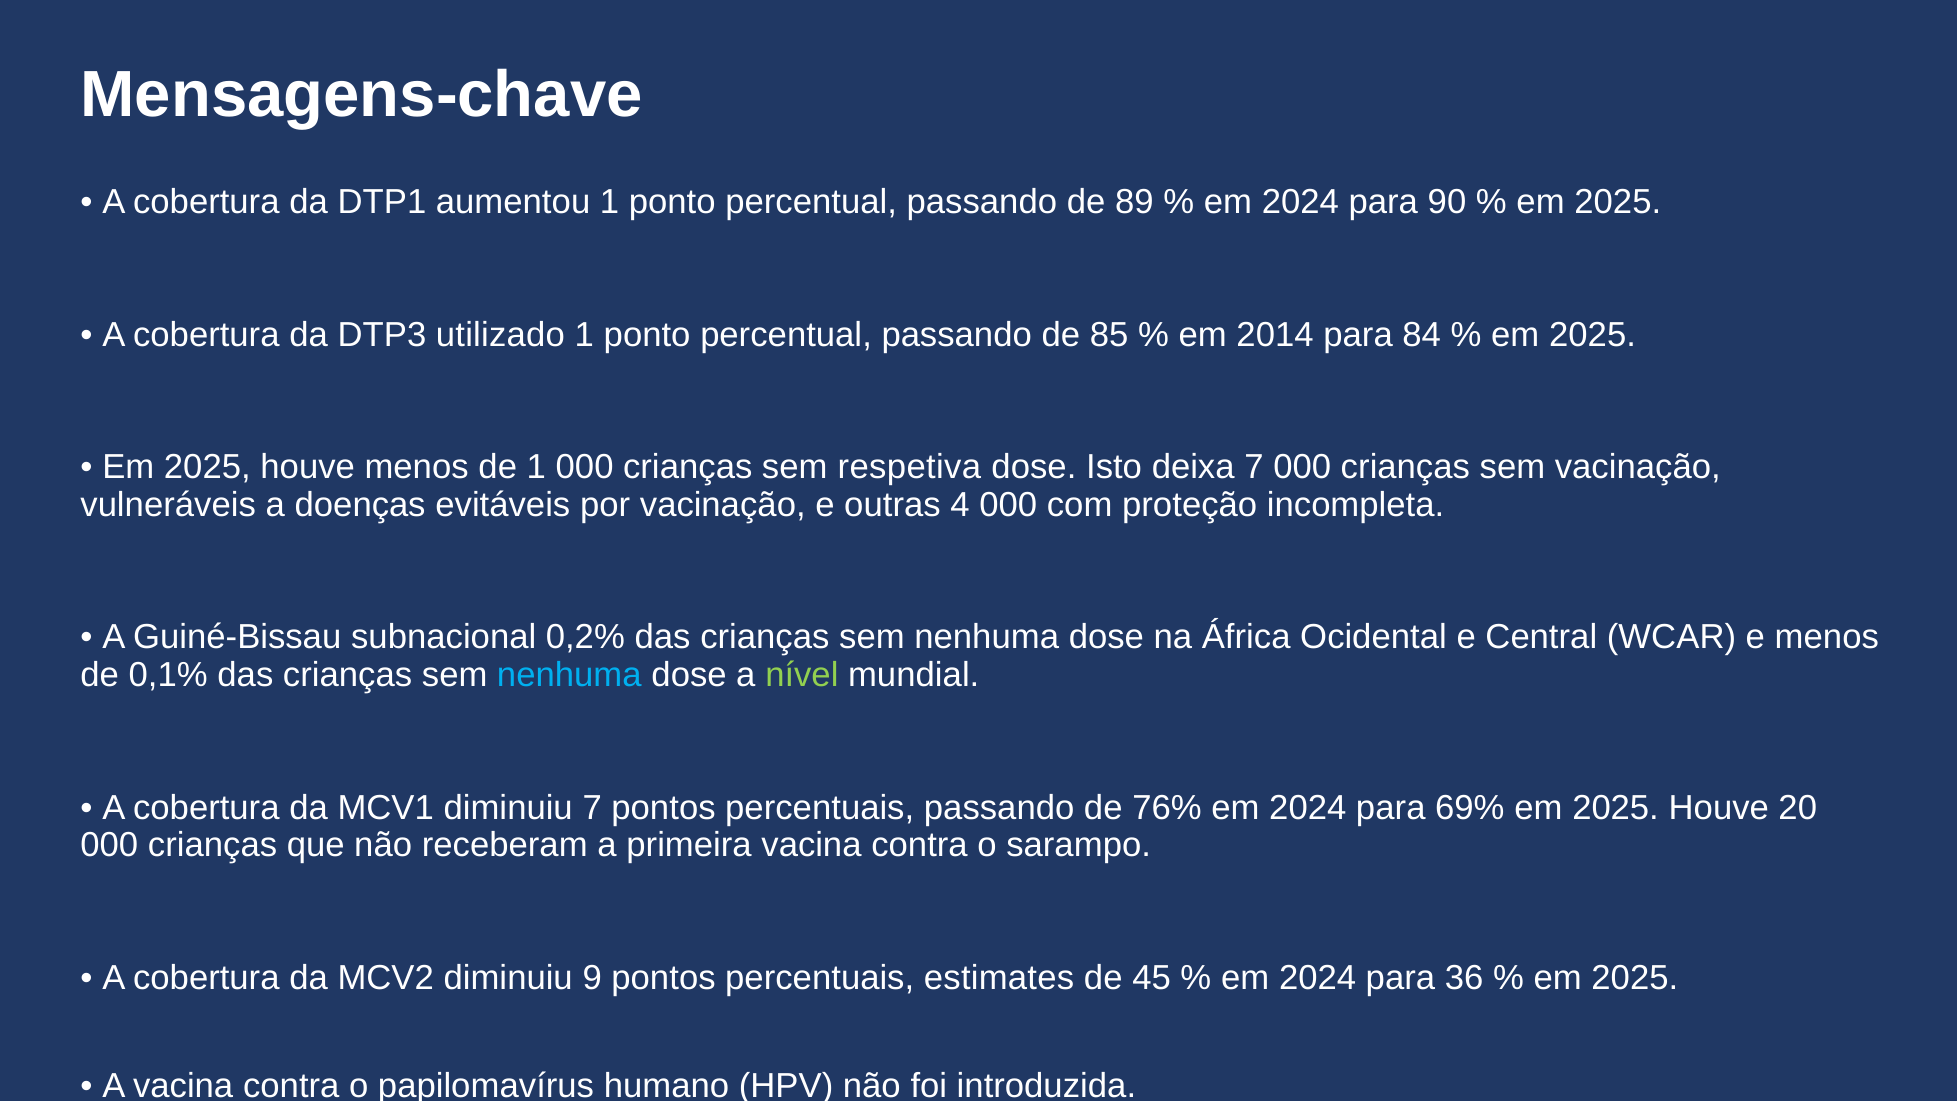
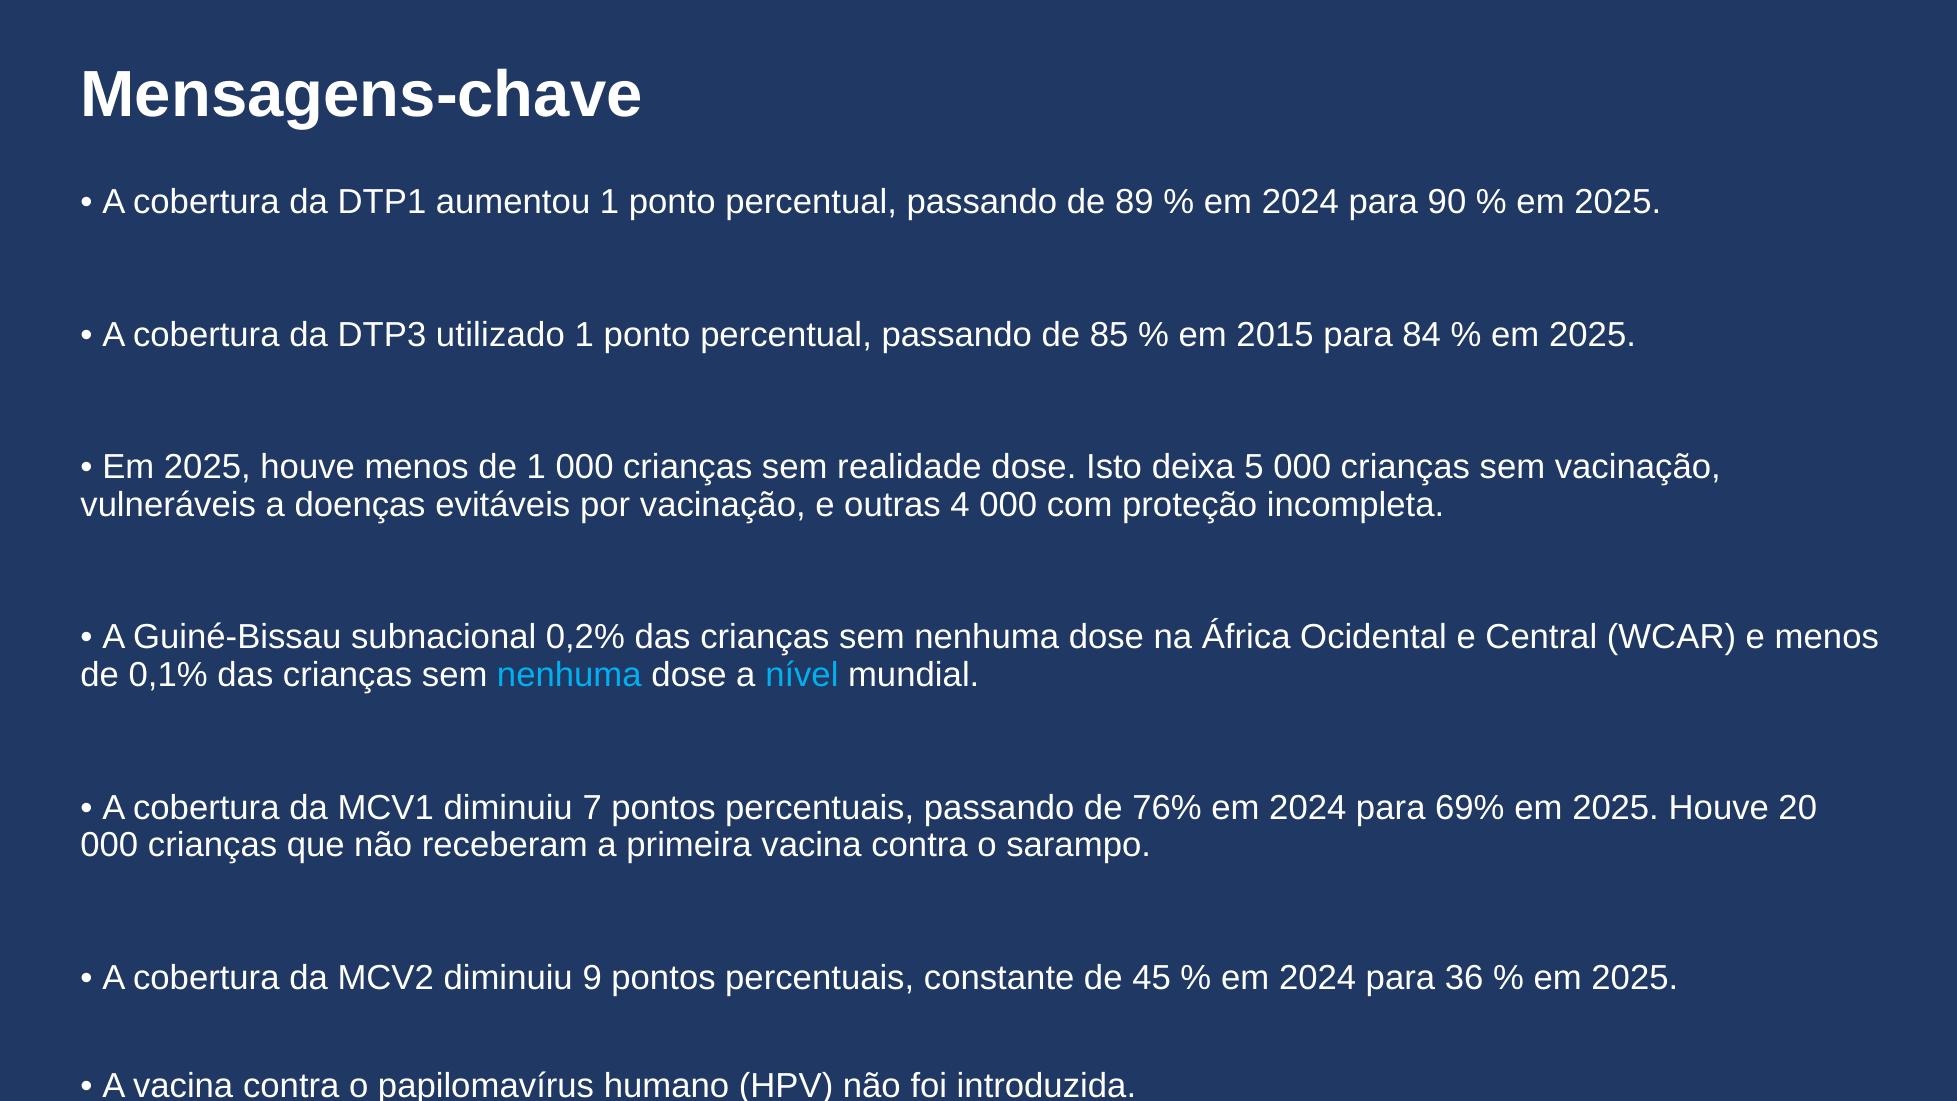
2014: 2014 -> 2015 (1275, 335)
respetiva: respetiva -> realidade (909, 467)
deixa 7: 7 -> 5 (1254, 467)
nível colour: light green -> light blue (802, 675)
estimates: estimates -> constante (999, 978)
